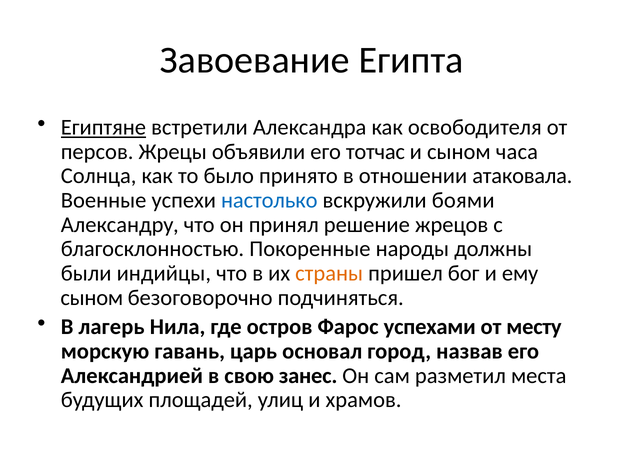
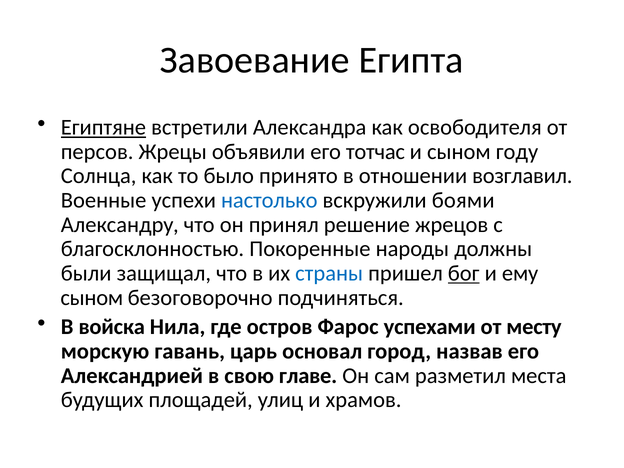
часа: часа -> году (517, 152)
атаковала: атаковала -> возглавил (522, 176)
индийцы: индийцы -> защищал (164, 273)
страны colour: orange -> blue (329, 273)
бог underline: none -> present (464, 273)
лагерь: лагерь -> войска (112, 327)
занес: занес -> главе (308, 376)
